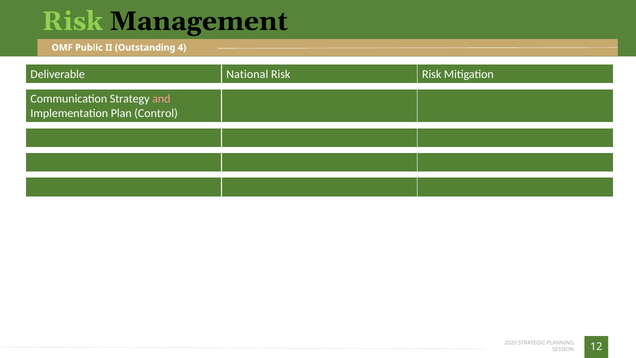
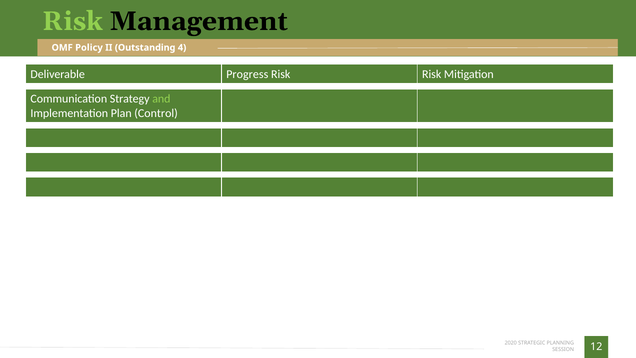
Public: Public -> Policy (89, 48)
National: National -> Progress (247, 74)
and colour: pink -> light green (161, 99)
